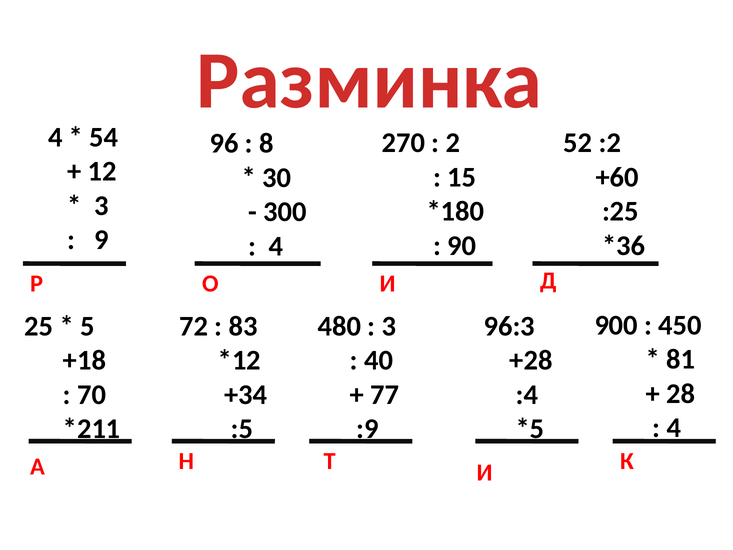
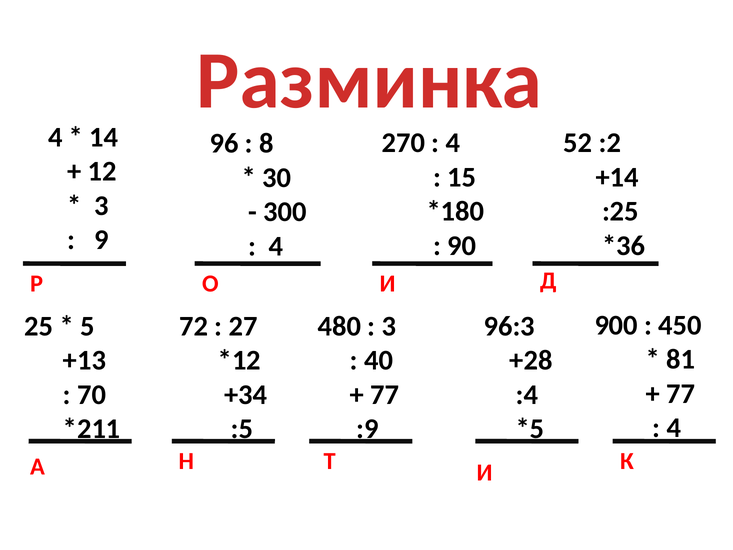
54: 54 -> 14 (104, 137)
2: 2 -> 4 (453, 143)
+60: +60 -> +14 (617, 177)
83: 83 -> 27 (243, 326)
+18: +18 -> +13 (85, 360)
28: 28 -> 77 (681, 394)
